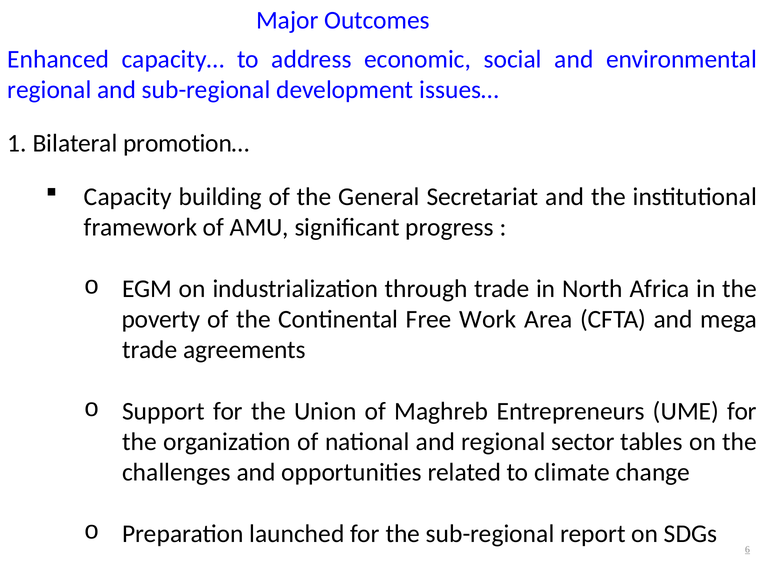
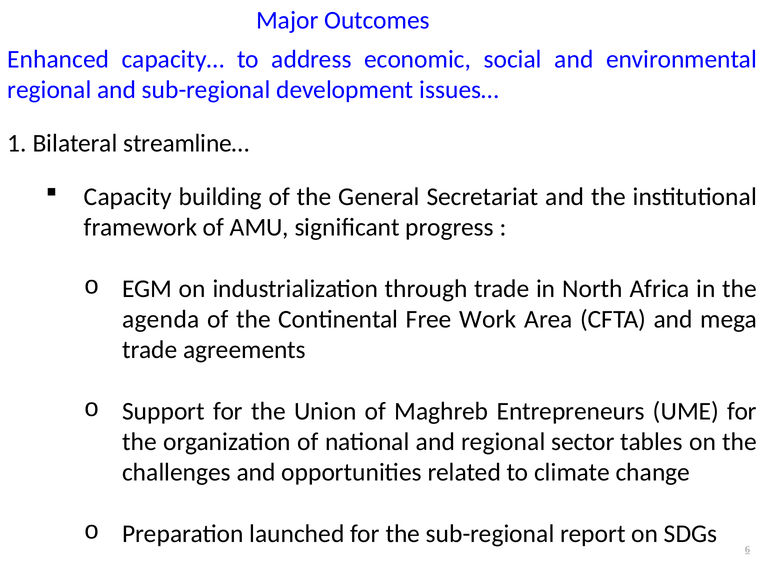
promotion…: promotion… -> streamline… (186, 143)
poverty: poverty -> agenda (161, 319)
